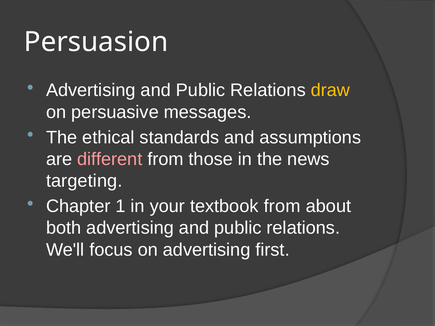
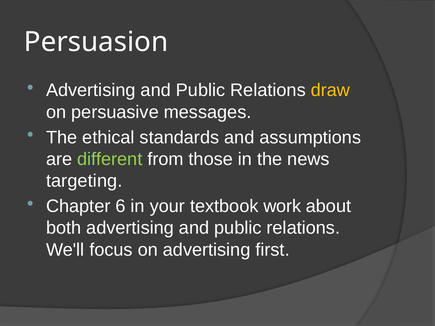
different colour: pink -> light green (110, 159)
1: 1 -> 6 (121, 206)
textbook from: from -> work (282, 206)
